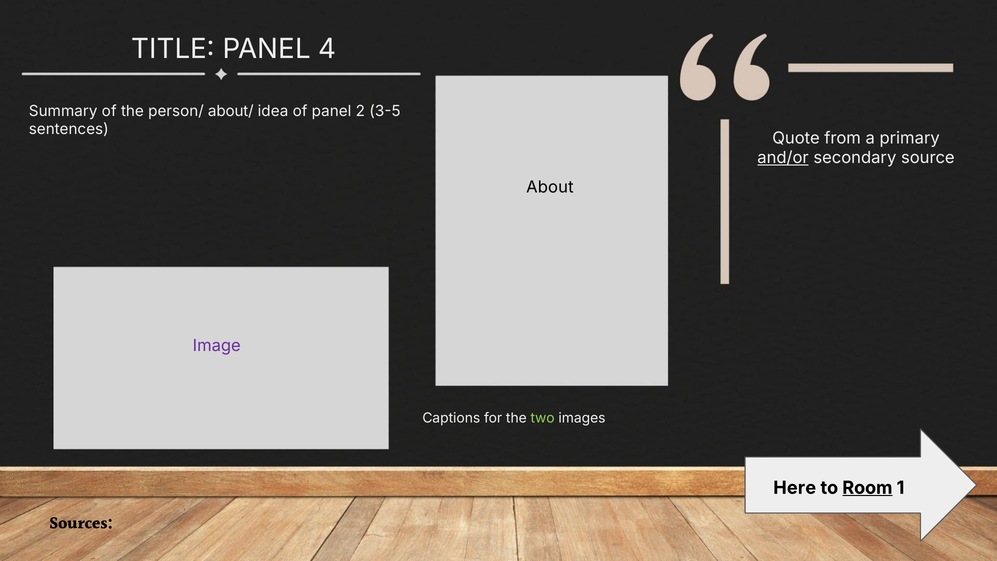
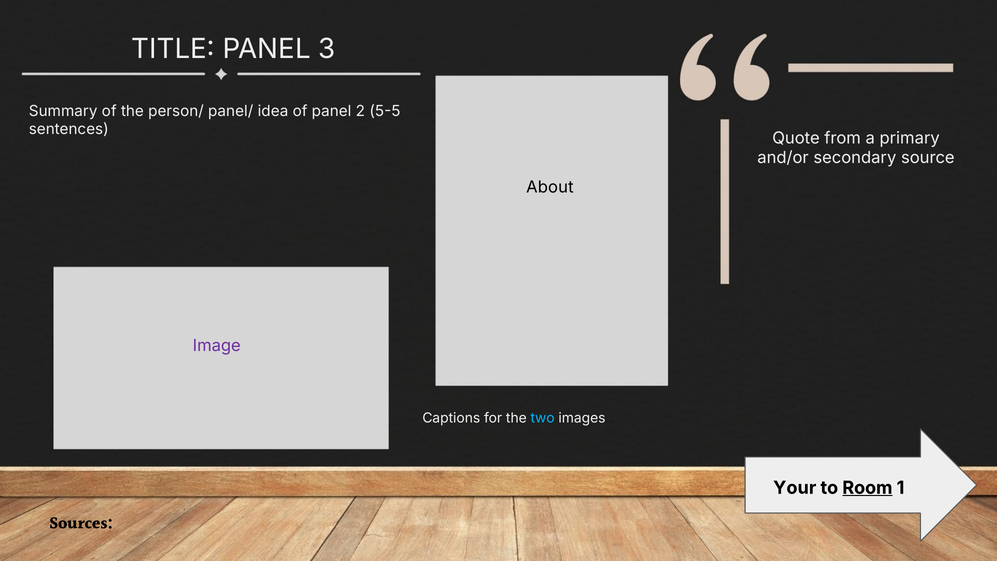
4: 4 -> 3 (327, 49)
about/: about/ -> panel/ (231, 111)
3-5: 3-5 -> 5-5 (385, 111)
and/or underline: present -> none (783, 158)
two colour: light green -> light blue (543, 418)
Here: Here -> Your (795, 488)
